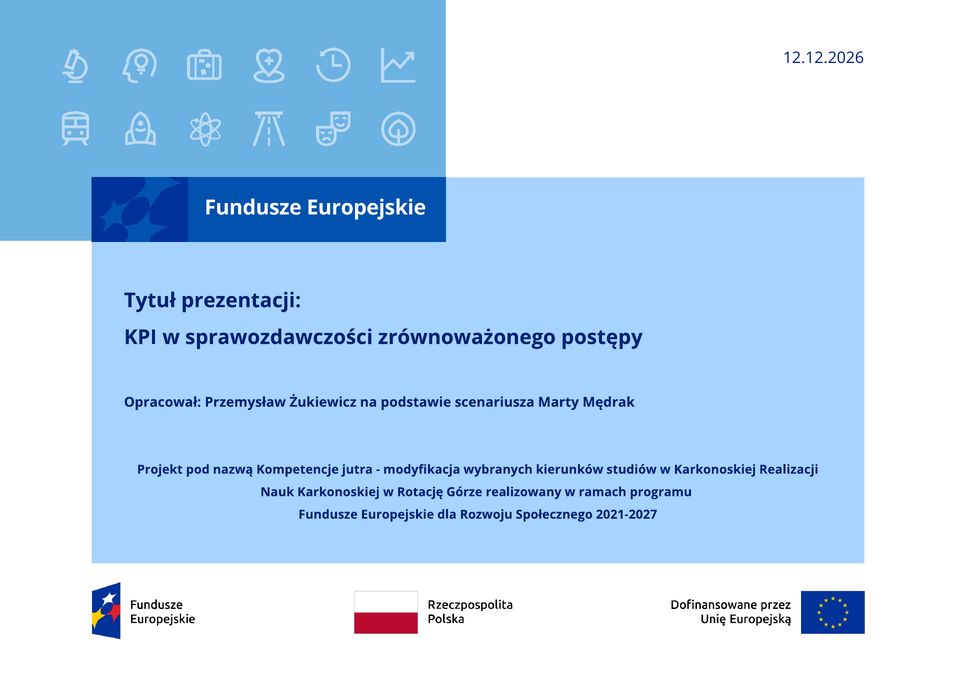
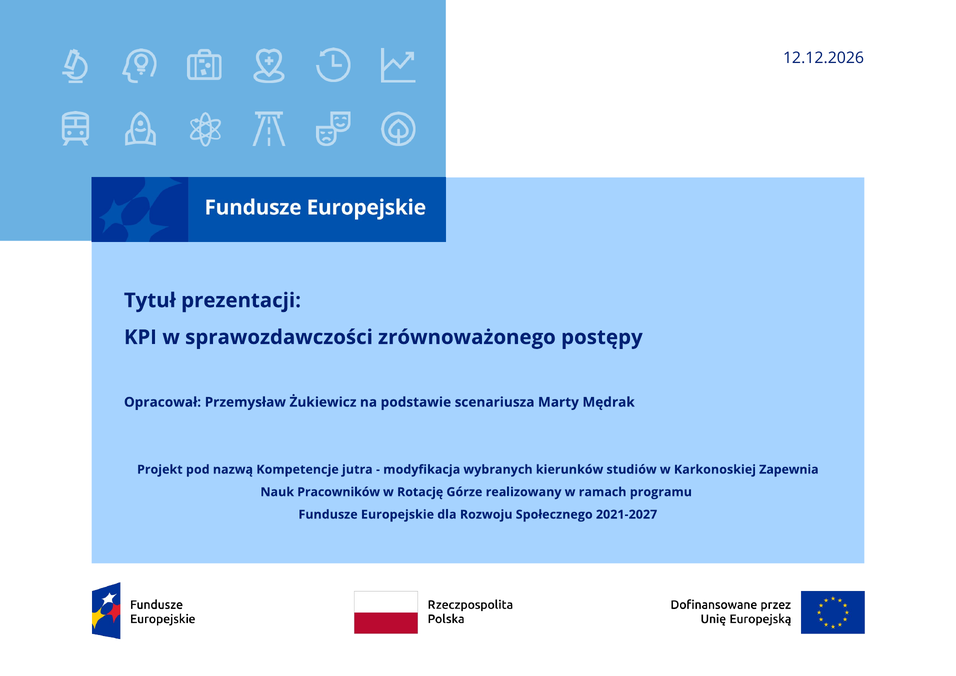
Realizacji: Realizacji -> Zapewnia (789, 470)
Nauk Karkonoskiej: Karkonoskiej -> Pracowników (339, 492)
